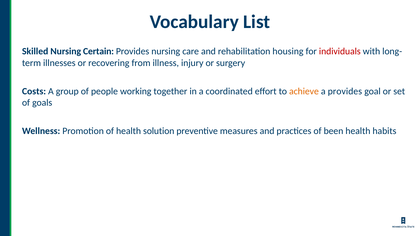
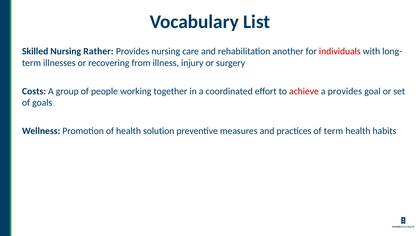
Certain: Certain -> Rather (98, 51)
housing: housing -> another (288, 51)
achieve colour: orange -> red (304, 91)
of been: been -> term (333, 131)
